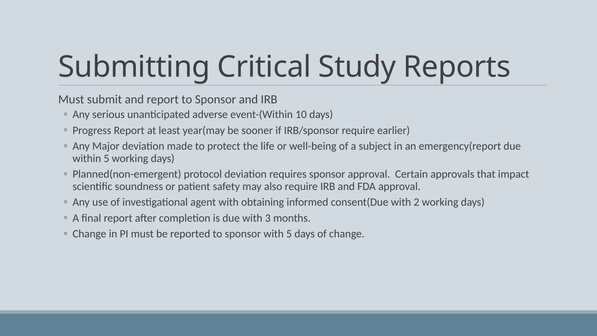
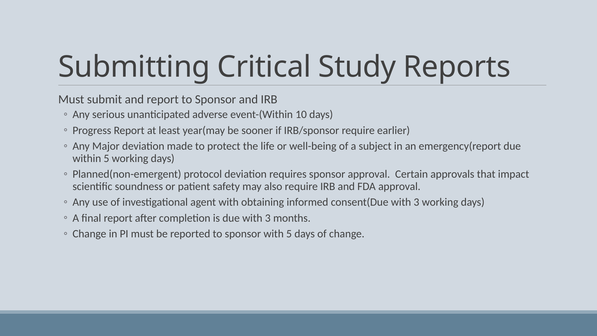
consent(Due with 2: 2 -> 3 (416, 202)
